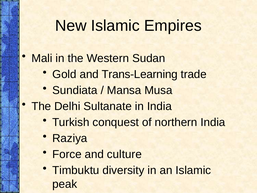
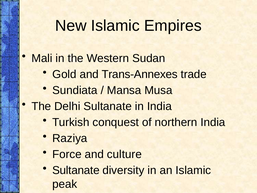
Trans-Learning: Trans-Learning -> Trans-Annexes (140, 74)
Timbuktu: Timbuktu -> Sultanate (76, 170)
